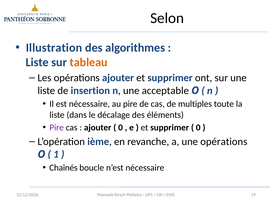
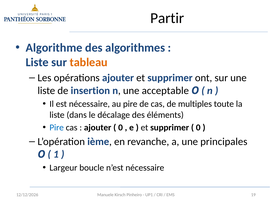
Selon: Selon -> Partir (167, 18)
Illustration: Illustration -> Algorithme (54, 48)
Pire colour: purple -> blue (57, 128)
une opérations: opérations -> principales (224, 142)
Chaînés: Chaînés -> Largeur (63, 168)
